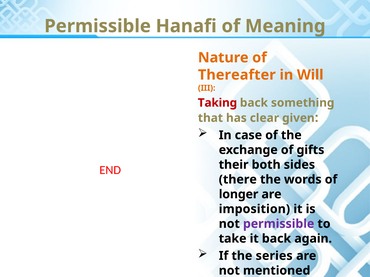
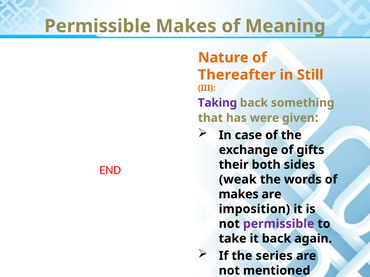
Permissible Hanafi: Hanafi -> Makes (186, 26)
Will: Will -> Still (310, 75)
Taking colour: red -> purple (217, 103)
clear: clear -> were (264, 118)
there: there -> weak (238, 180)
longer: longer -> makes (239, 195)
